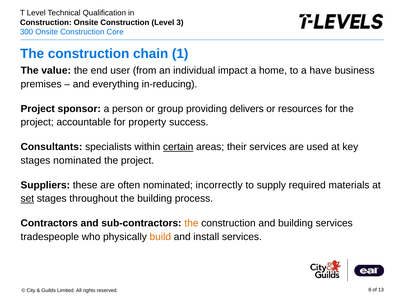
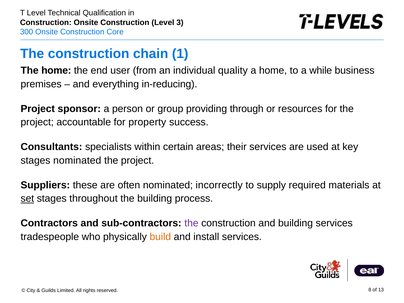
The value: value -> home (56, 71)
impact: impact -> quality (233, 71)
have: have -> while (321, 71)
delivers: delivers -> through (247, 109)
certain underline: present -> none (178, 147)
the colour: orange -> purple (191, 223)
